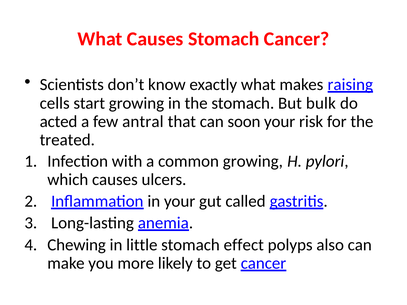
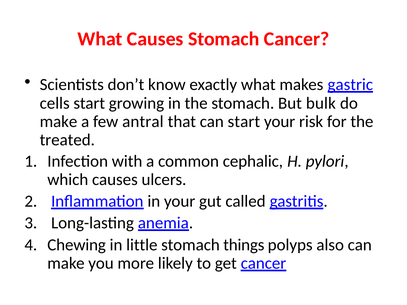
raising: raising -> gastric (350, 85)
acted: acted -> make (58, 122)
can soon: soon -> start (244, 122)
common growing: growing -> cephalic (253, 161)
effect: effect -> things (244, 245)
